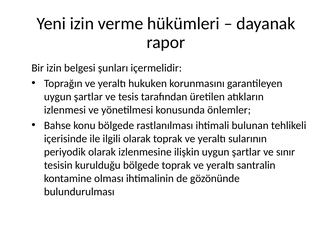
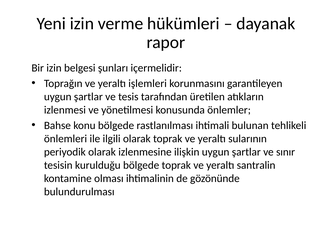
hukuken: hukuken -> işlemleri (148, 83)
içerisinde: içerisinde -> önlemleri (66, 139)
